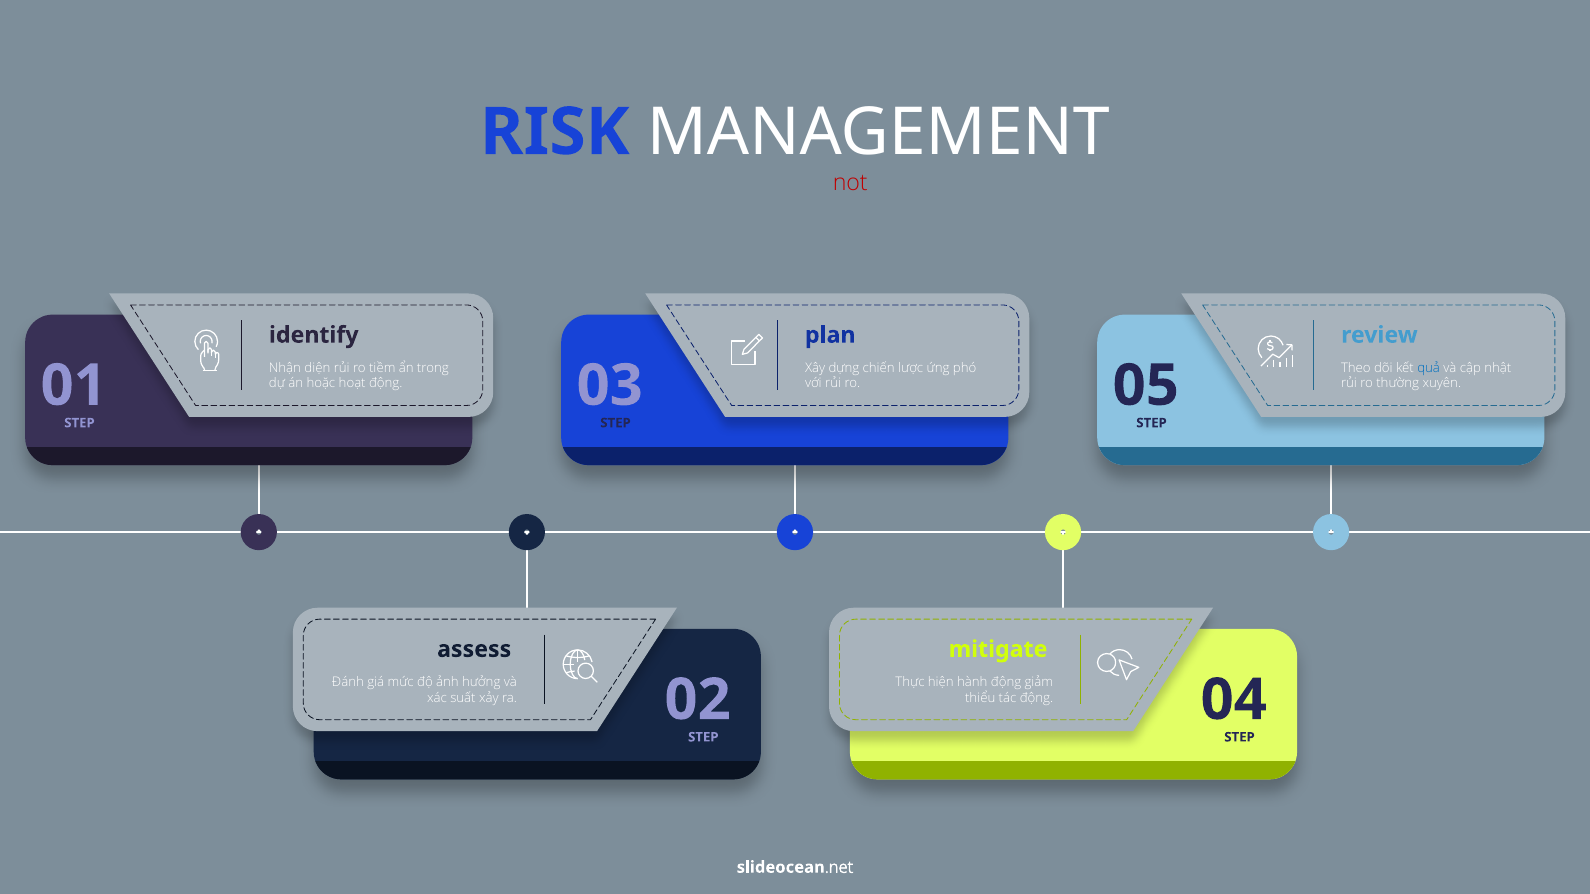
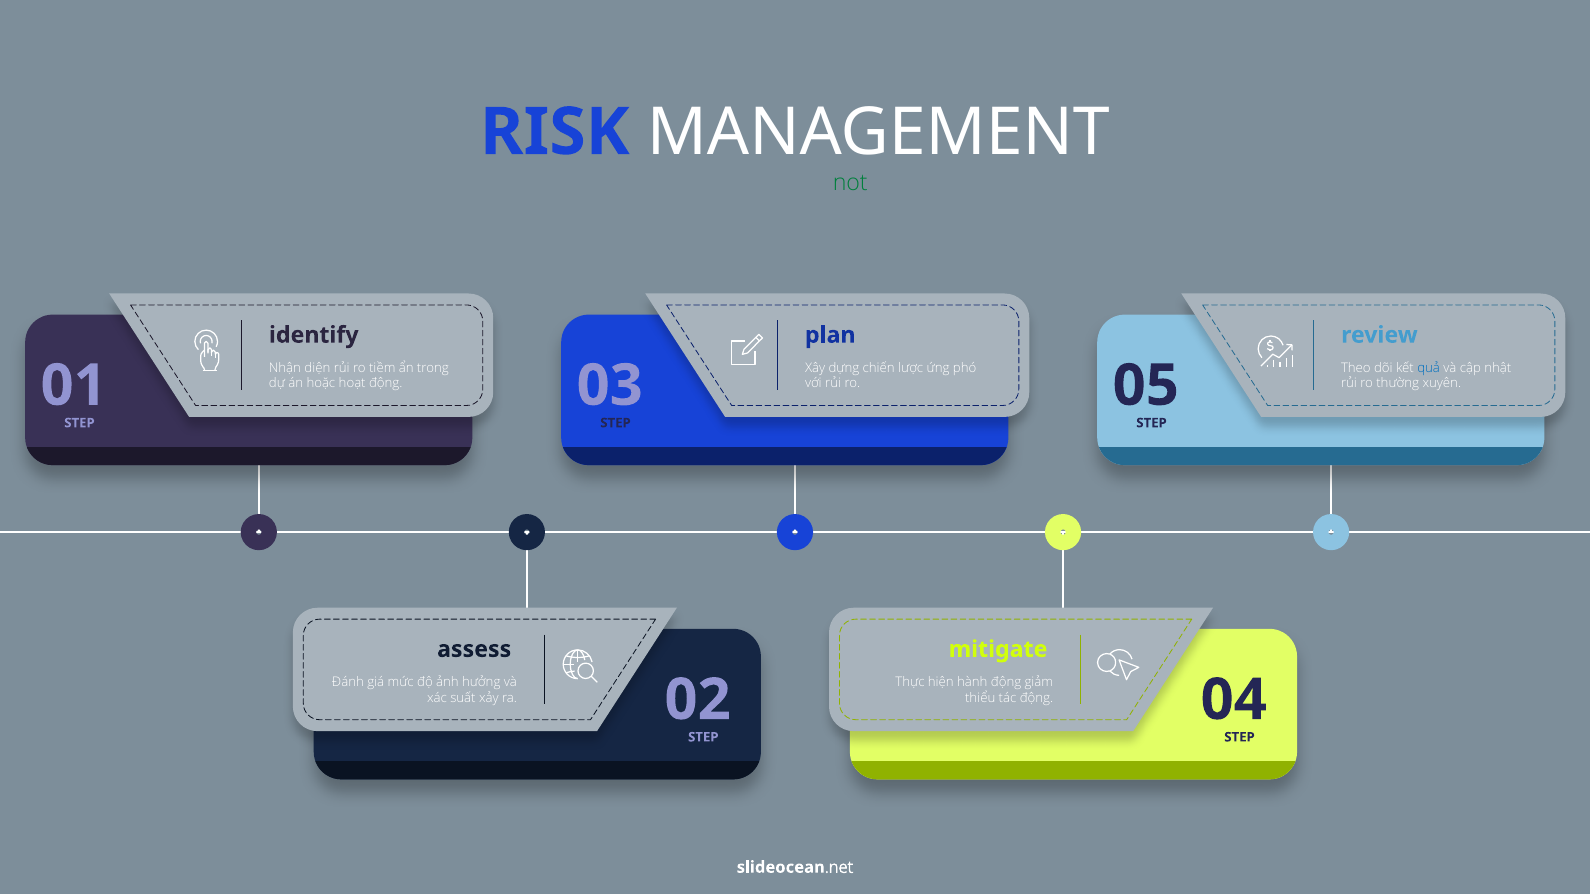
not colour: red -> green (850, 183)
